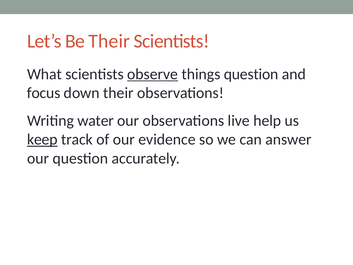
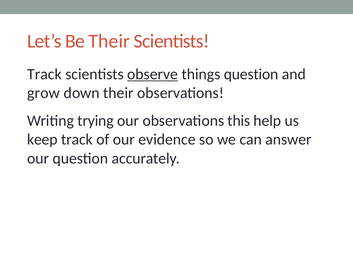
What: What -> Track (44, 74)
focus: focus -> grow (44, 93)
water: water -> trying (96, 121)
live: live -> this (239, 121)
keep underline: present -> none (42, 139)
